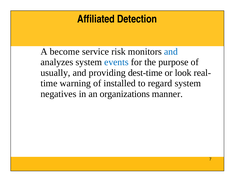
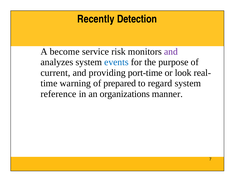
Affiliated: Affiliated -> Recently (96, 19)
and colour: blue -> purple (171, 51)
usually: usually -> current (55, 73)
dest-time: dest-time -> port-time (145, 73)
installed: installed -> prepared (120, 83)
negatives: negatives -> reference (58, 94)
